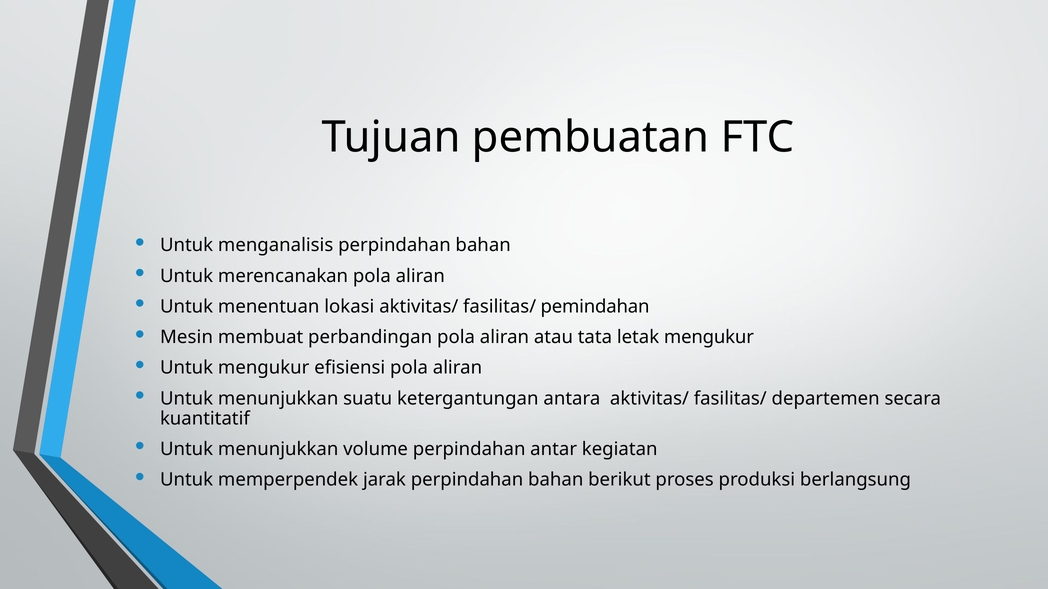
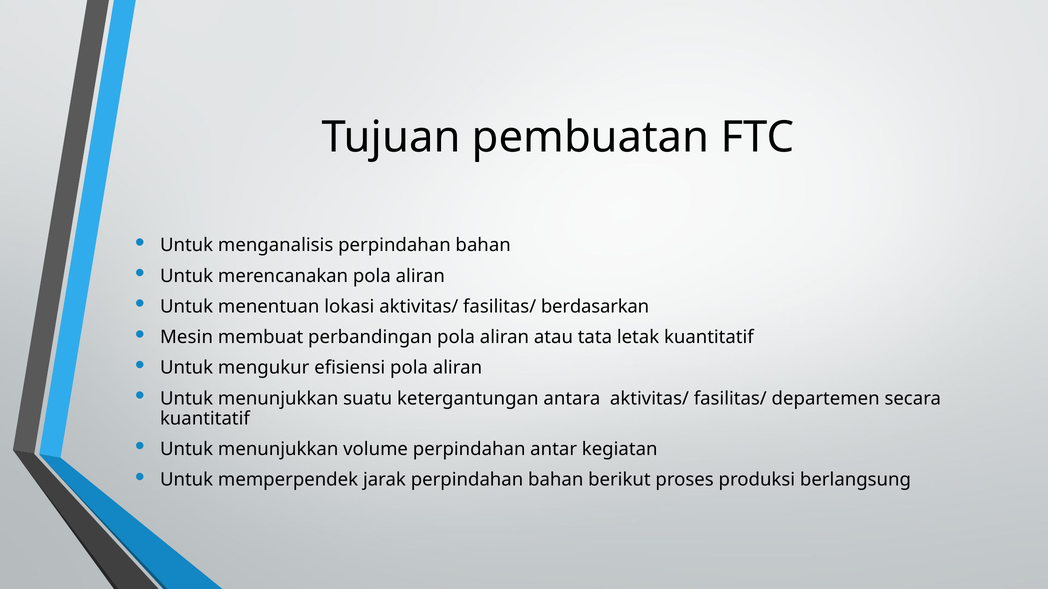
pemindahan: pemindahan -> berdasarkan (595, 307)
letak mengukur: mengukur -> kuantitatif (709, 337)
